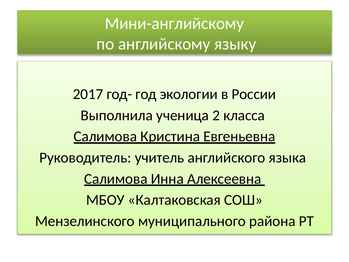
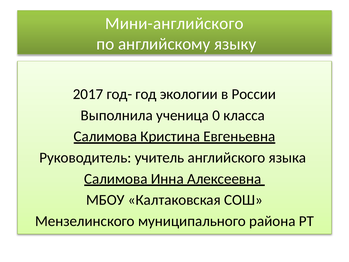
Мини-английскому: Мини-английскому -> Мини-английского (174, 24)
2: 2 -> 0 (216, 115)
